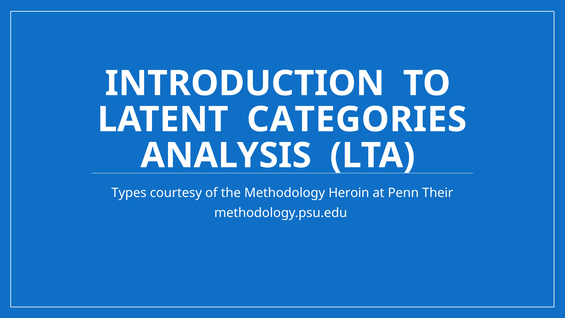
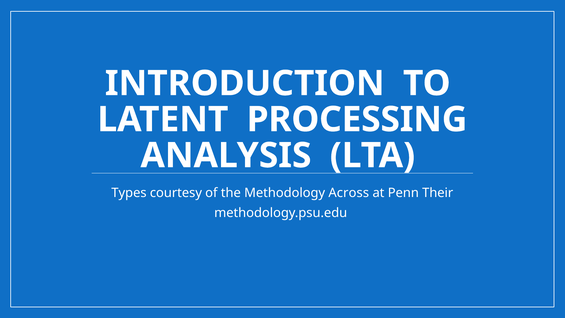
CATEGORIES: CATEGORIES -> PROCESSING (357, 119)
Heroin: Heroin -> Across (349, 193)
